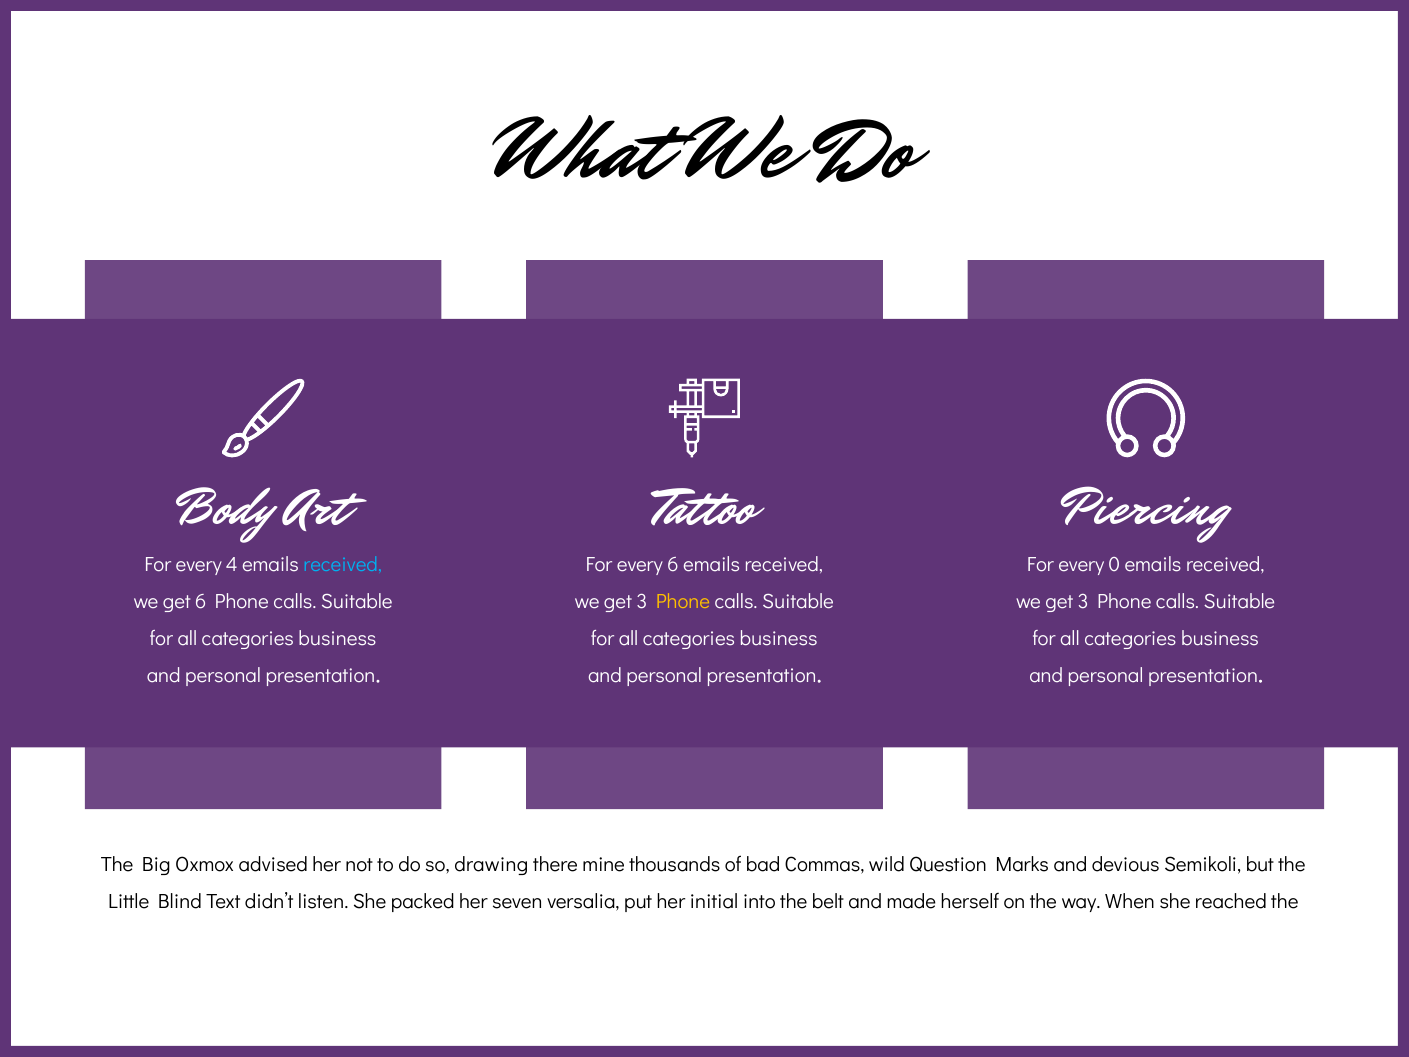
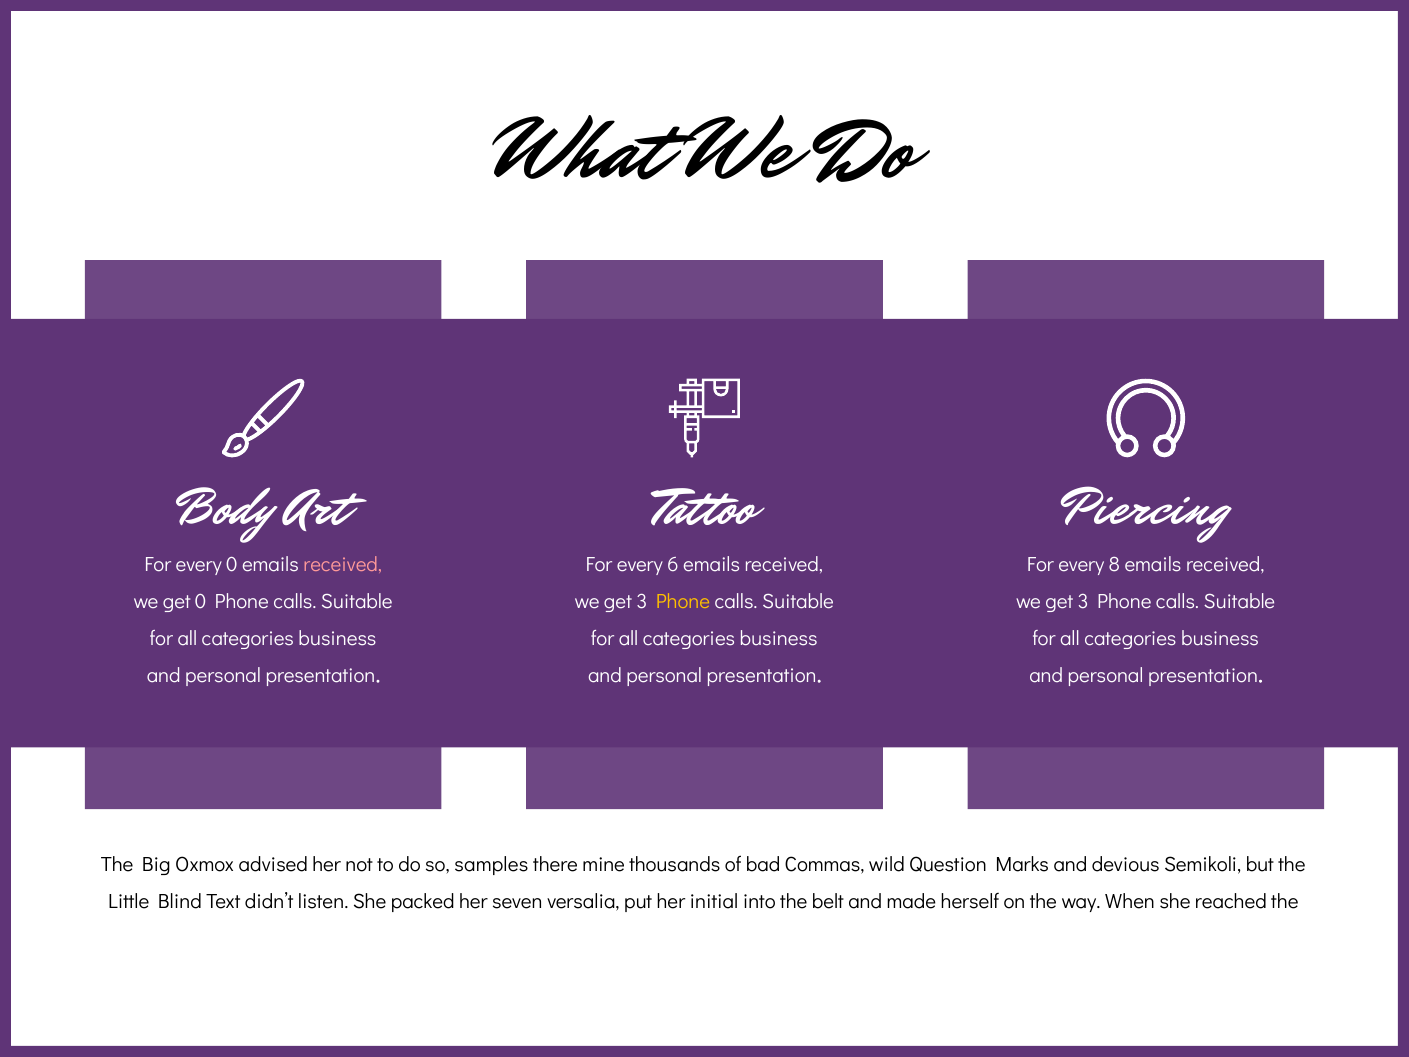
every 4: 4 -> 0 (232, 564)
received colour: light blue -> pink (343, 564)
0: 0 -> 8 (1114, 564)
get 6: 6 -> 0 (201, 601)
drawing: drawing -> samples (491, 864)
